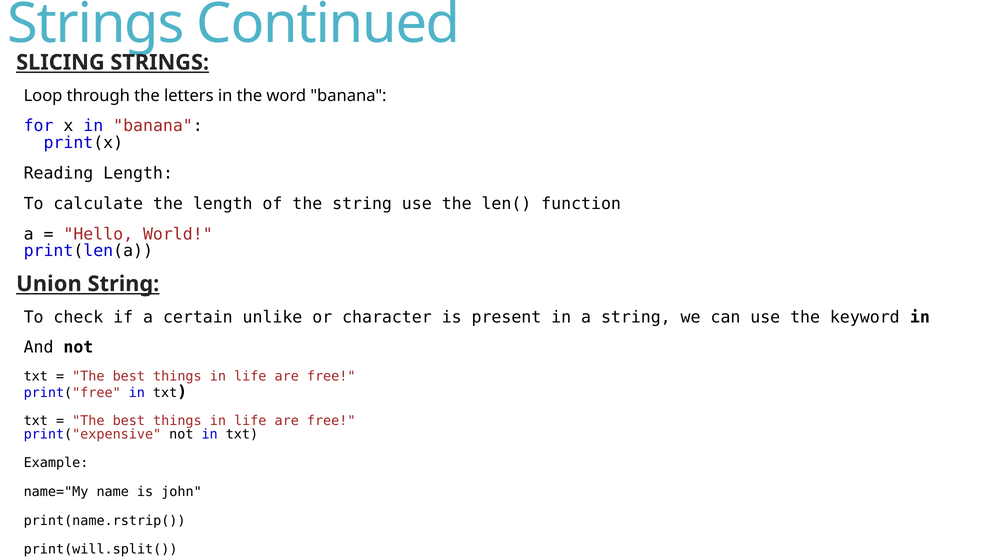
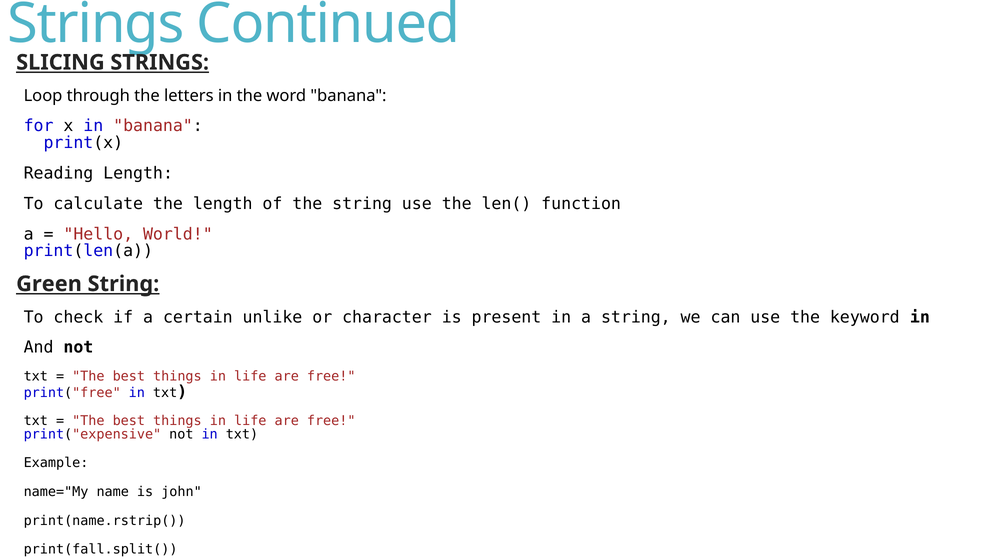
Union: Union -> Green (49, 284)
print(will.split(: print(will.split( -> print(fall.split( (101, 549)
